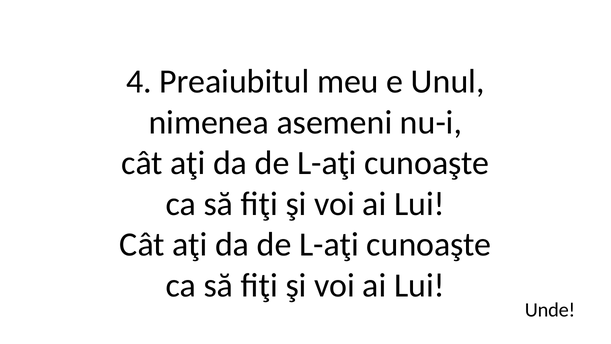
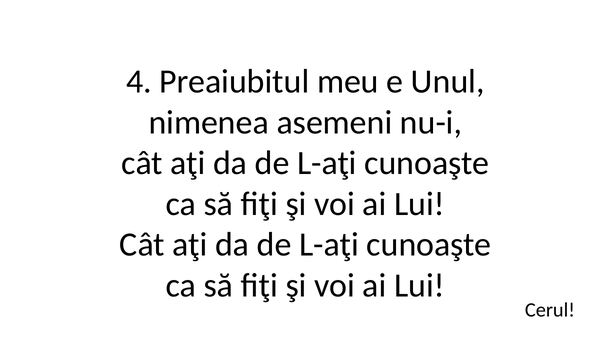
Unde: Unde -> Cerul (550, 310)
